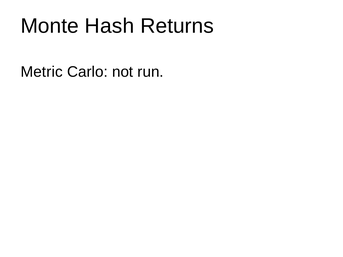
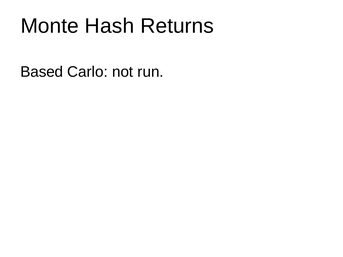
Metric: Metric -> Based (42, 72)
